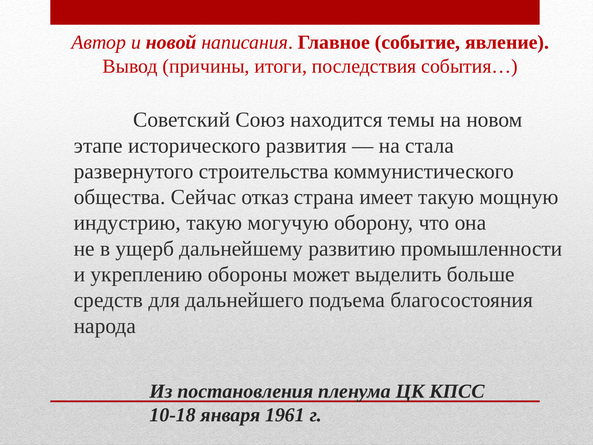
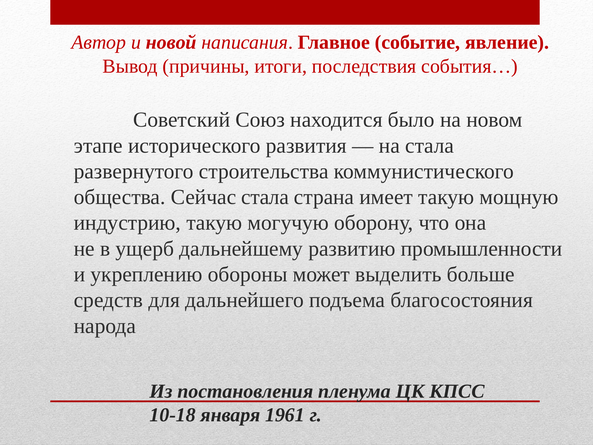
темы: темы -> было (411, 120)
Сейчас отказ: отказ -> стала (265, 197)
